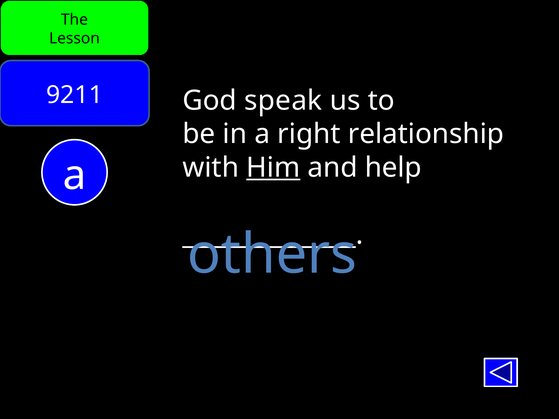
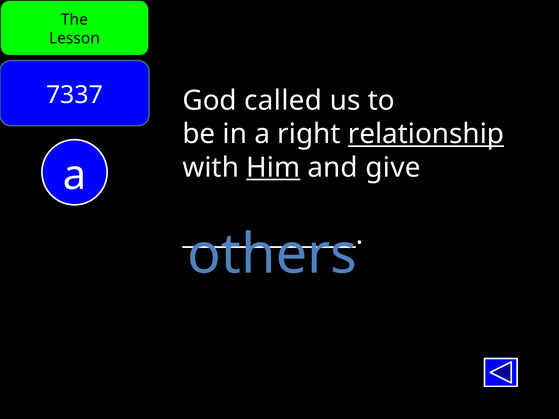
9211: 9211 -> 7337 (75, 95)
speak: speak -> called (283, 101)
relationship underline: none -> present (426, 134)
help: help -> give (393, 168)
